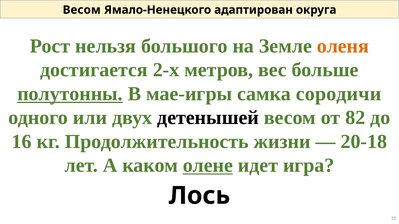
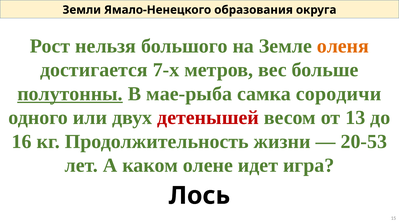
Весом: Весом -> Земли (82, 10)
адаптирован: адаптирован -> образования (254, 10)
2-х: 2-х -> 7-х (166, 70)
мае-игры: мае-игры -> мае-рыба (189, 94)
детенышей colour: black -> red (208, 118)
82: 82 -> 13 (355, 118)
20-18: 20-18 -> 20-53 (364, 142)
олене underline: present -> none (208, 166)
